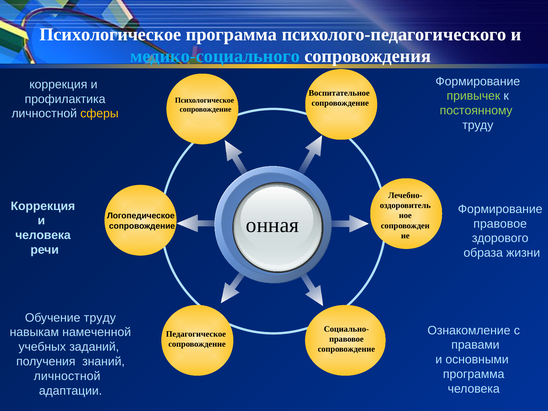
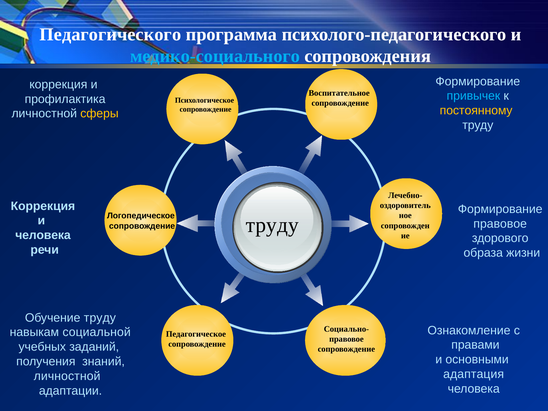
Психологическое: Психологическое -> Педагогического (110, 34)
привычек colour: light green -> light blue (473, 96)
постоянному colour: light green -> yellow (476, 111)
онная: онная -> труду (272, 225)
намеченной: намеченной -> социальной (97, 332)
программа: программа -> адаптация (474, 374)
